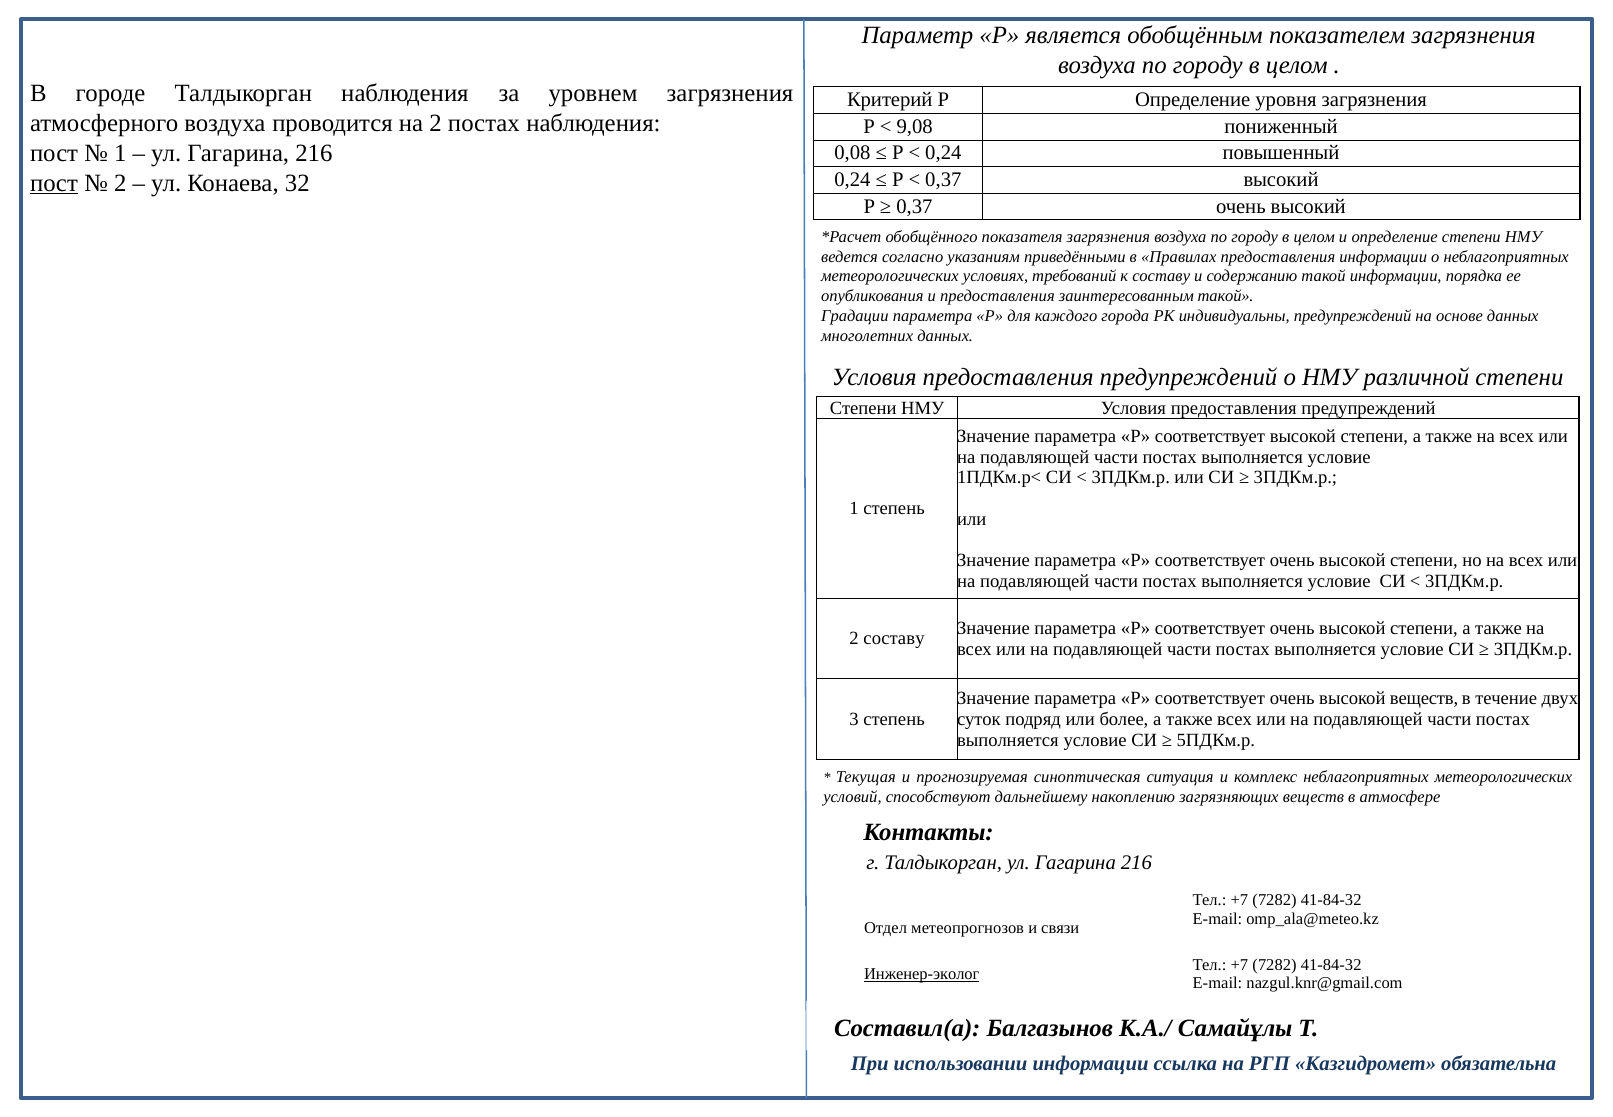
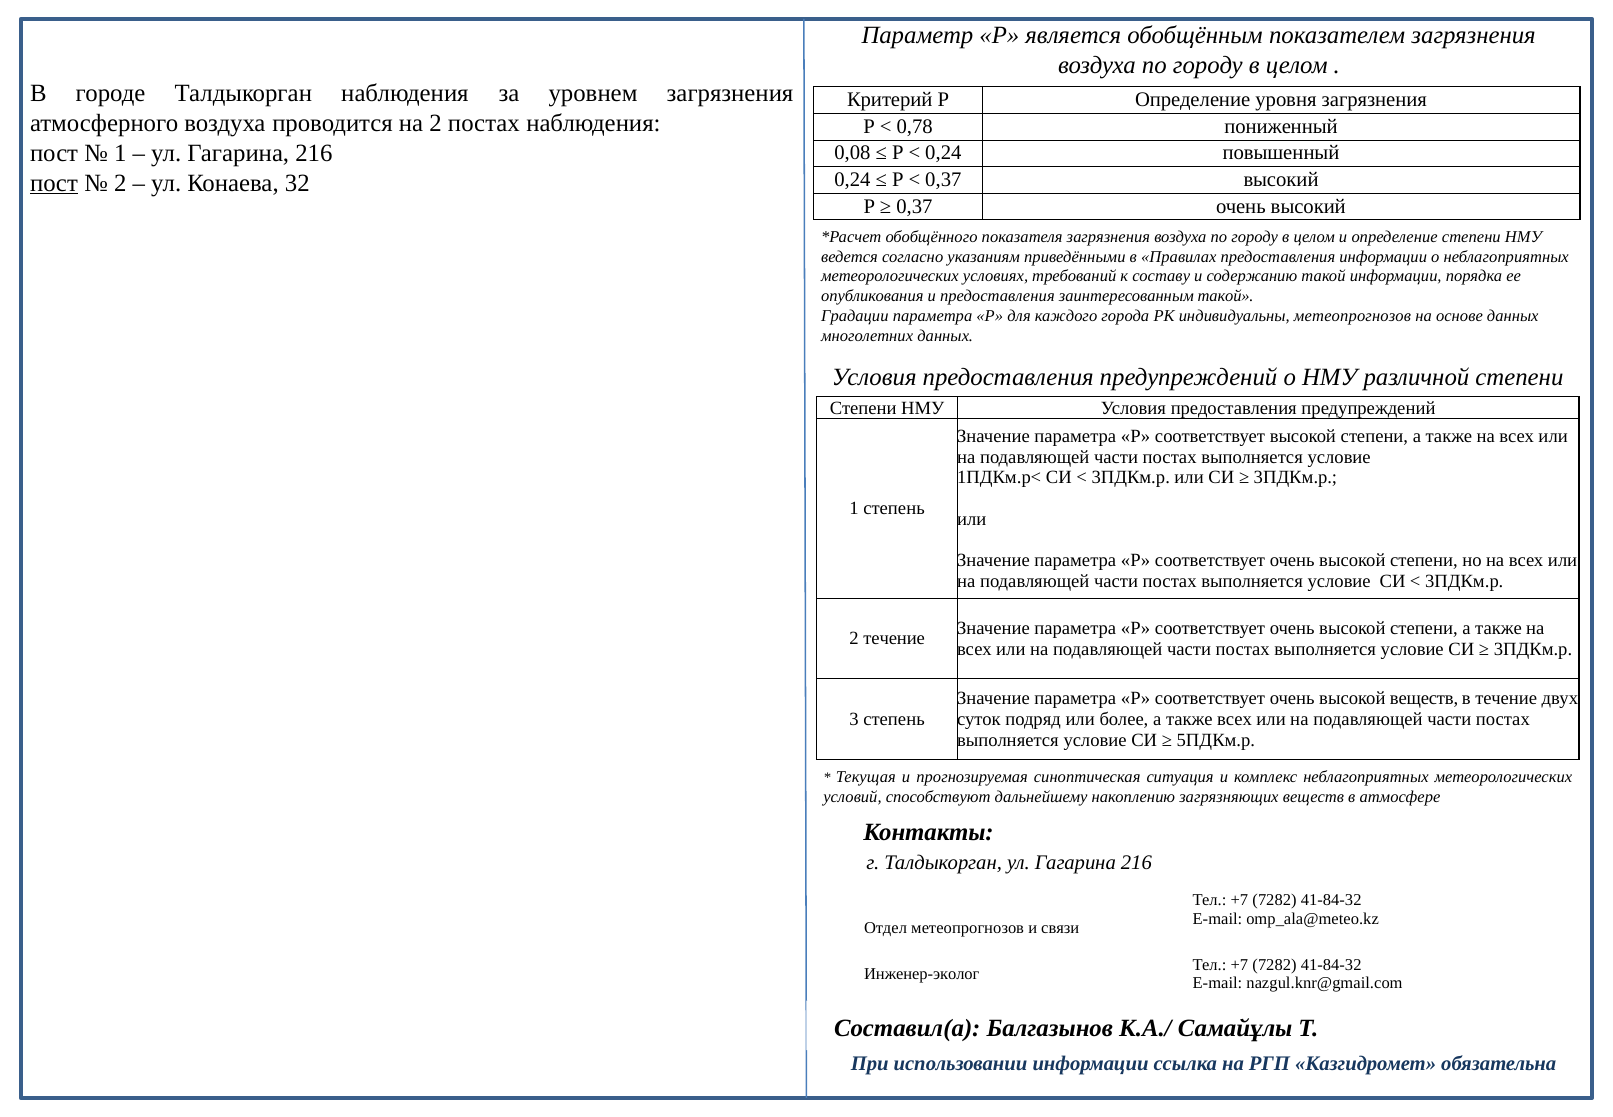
9,08: 9,08 -> 0,78 (915, 126)
индивидуальны предупреждений: предупреждений -> метеопрогнозов (1353, 316)
2 составу: составу -> течение (894, 639)
Инженер-эколог underline: present -> none (922, 974)
